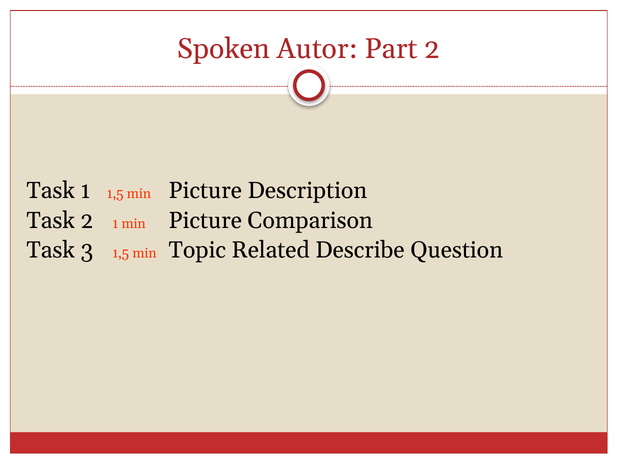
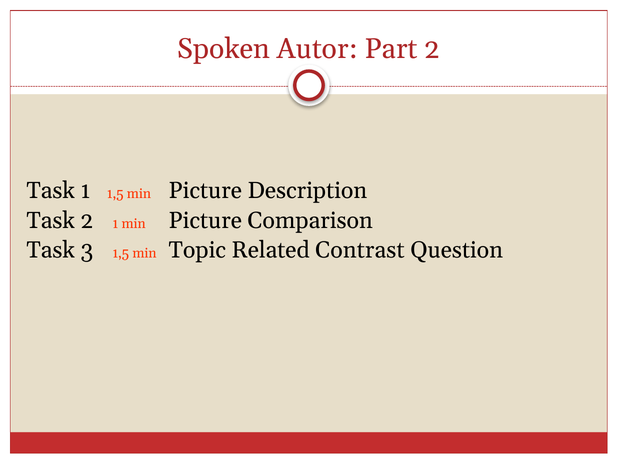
Describe: Describe -> Contrast (360, 250)
